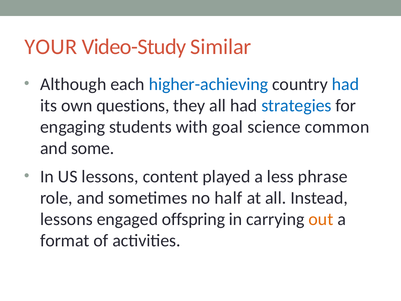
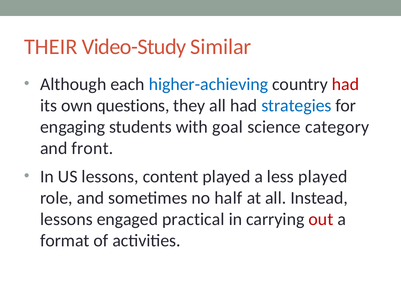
YOUR: YOUR -> THEIR (51, 47)
had colour: blue -> red (346, 84)
common: common -> category (337, 127)
some: some -> front (92, 148)
less phrase: phrase -> played (323, 176)
offspring: offspring -> practical (193, 219)
out colour: orange -> red (321, 219)
